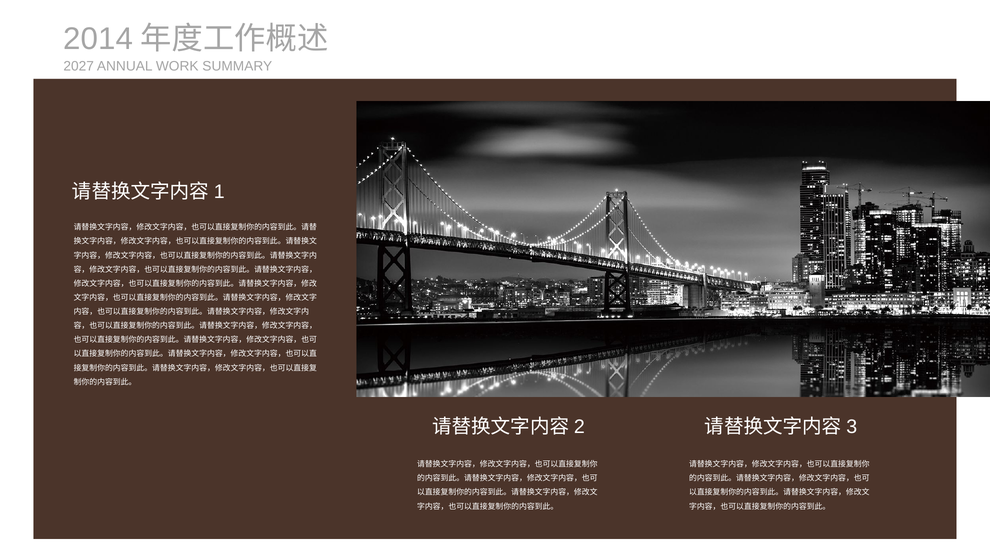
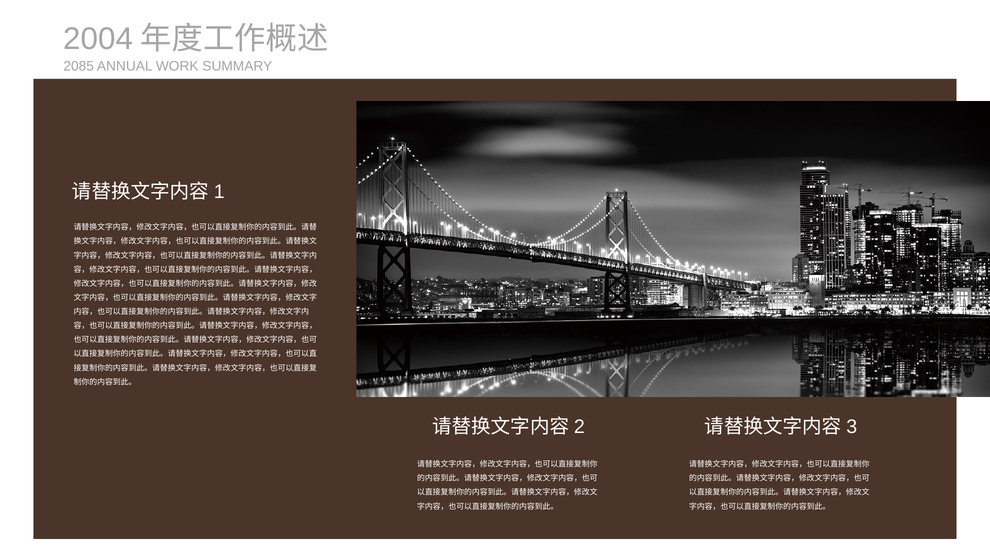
2014: 2014 -> 2004 (98, 39)
2027: 2027 -> 2085 (79, 66)
